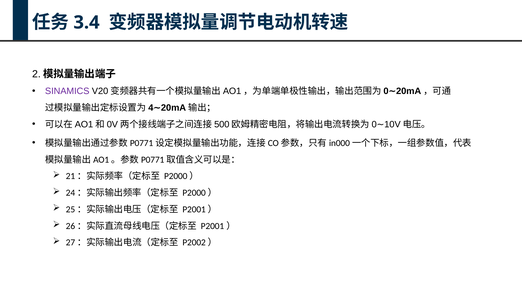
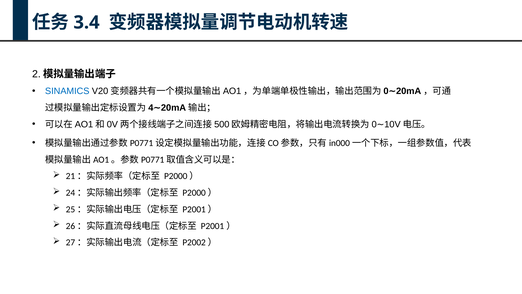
SINAMICS colour: purple -> blue (67, 91)
